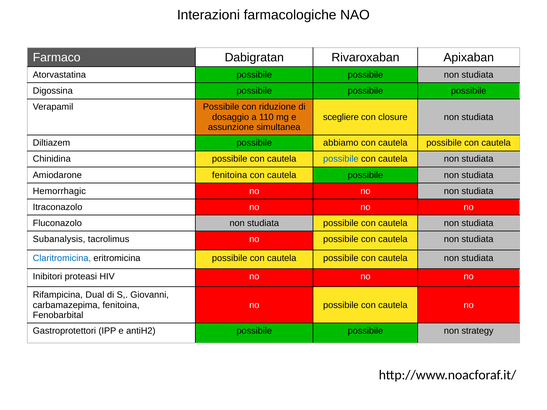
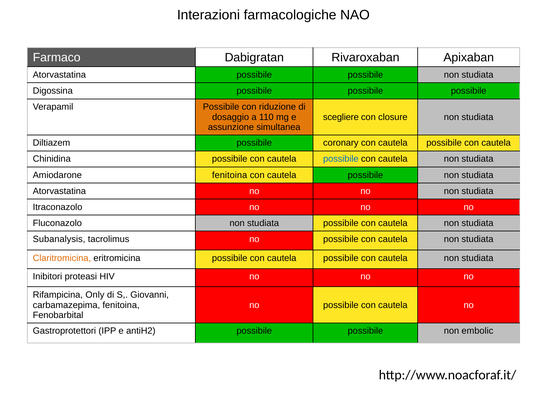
abbiamo: abbiamo -> coronary (341, 143)
Hemorrhagic: Hemorrhagic -> Atorvastatina (59, 191)
Claritromicina colour: blue -> orange (62, 258)
Dual: Dual -> Only (95, 295)
strategy: strategy -> embolic (477, 331)
